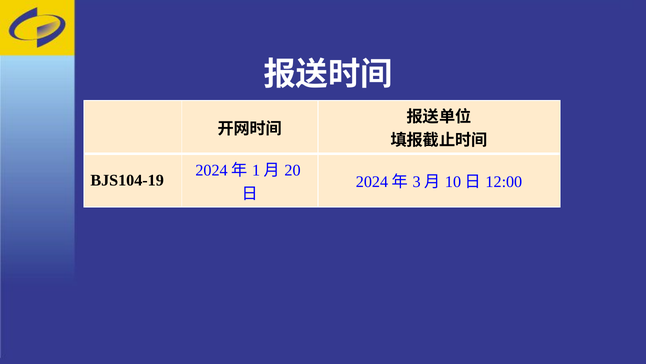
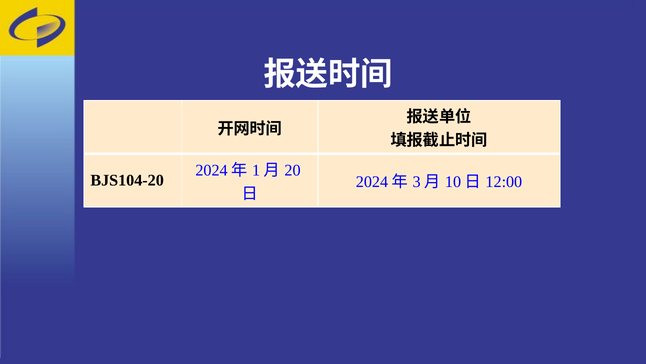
BJS104-19: BJS104-19 -> BJS104-20 (127, 180)
